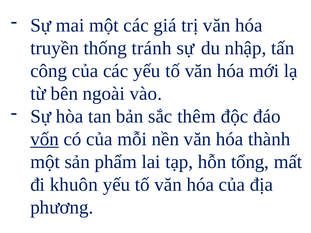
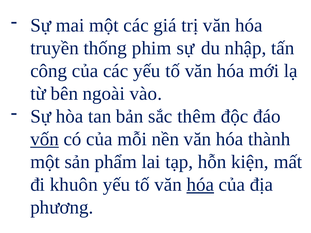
tránh: tránh -> phim (152, 48)
tổng: tổng -> kiện (250, 162)
hóa underline: none -> present (200, 185)
